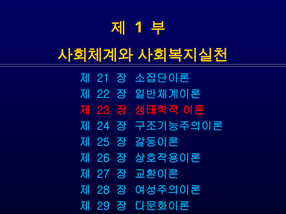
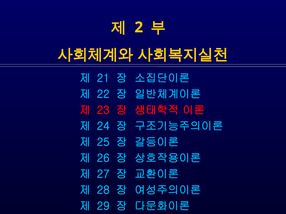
1: 1 -> 2 (139, 27)
